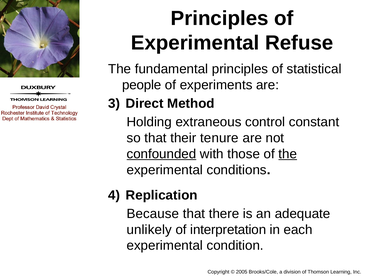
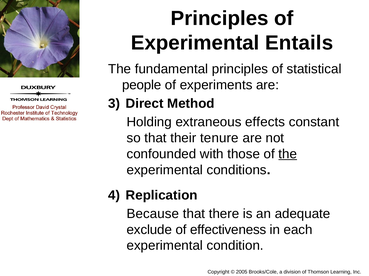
Refuse: Refuse -> Entails (299, 43)
control: control -> effects (265, 122)
confounded underline: present -> none (161, 154)
unlikely: unlikely -> exclude (149, 230)
interpretation: interpretation -> effectiveness (228, 230)
